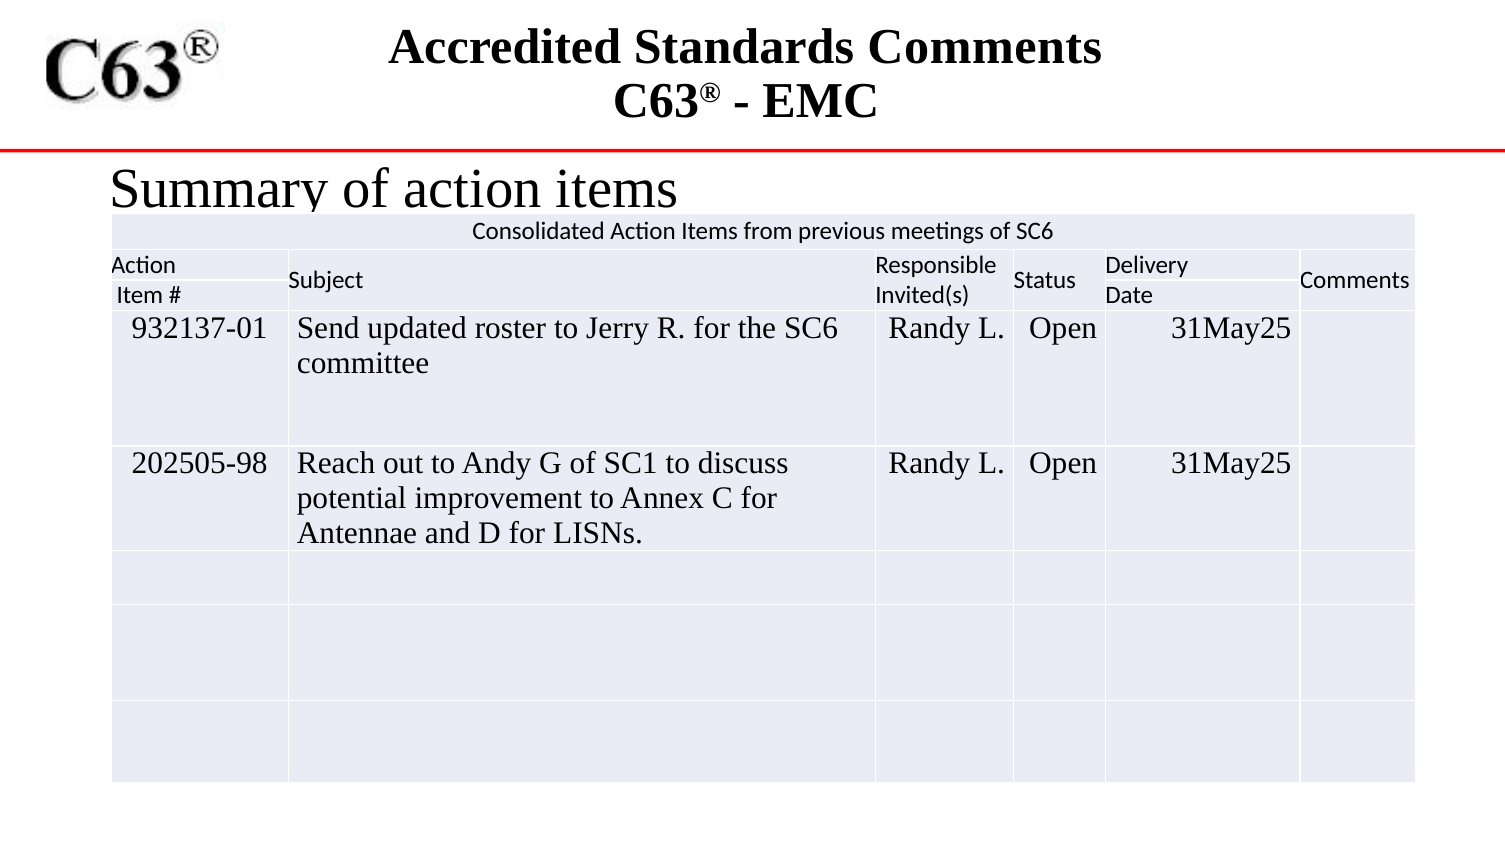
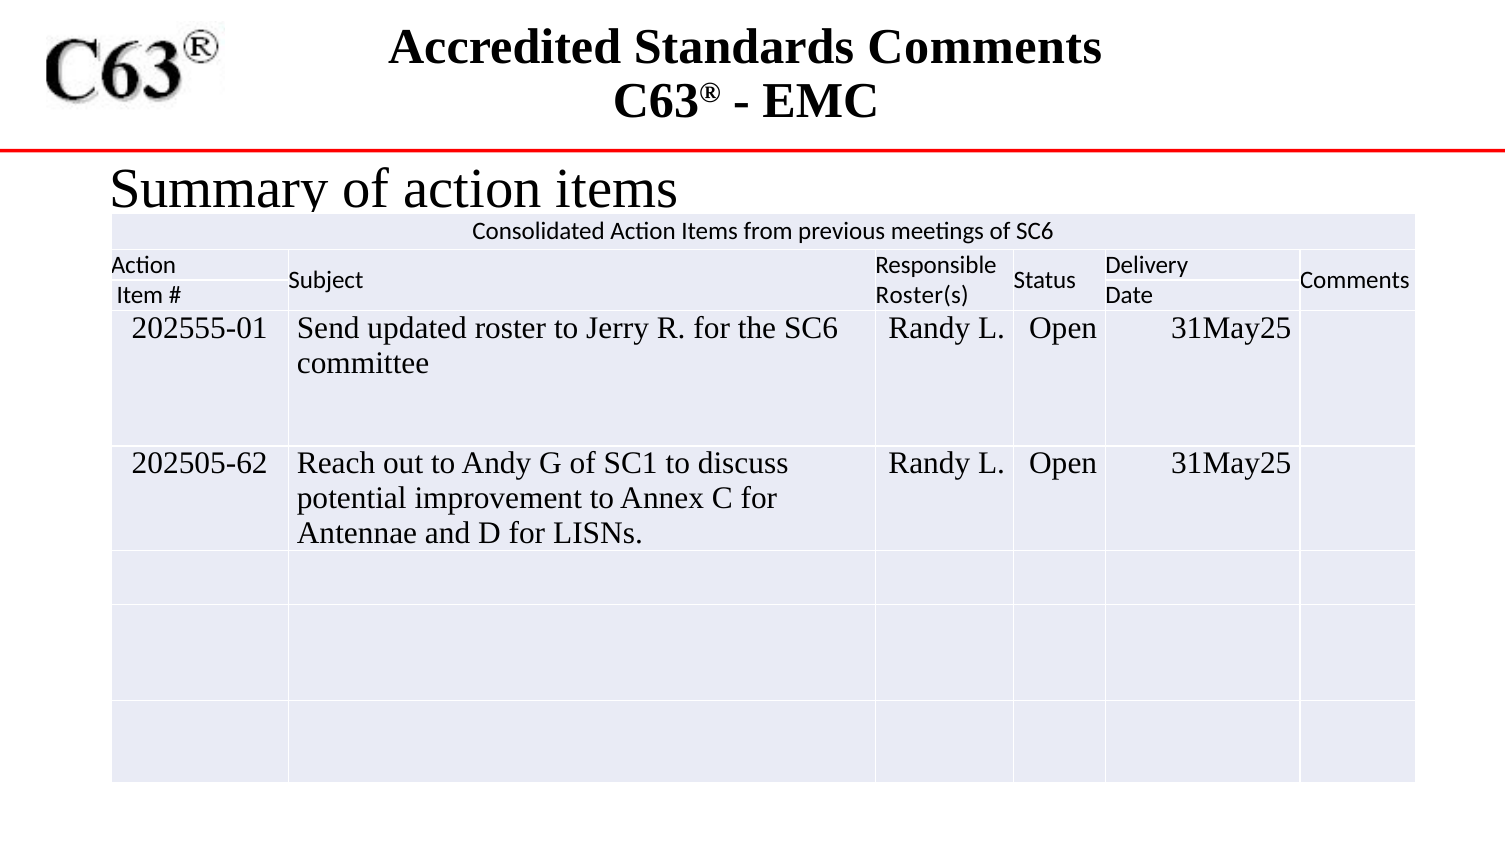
Invited(s: Invited(s -> Roster(s (922, 296)
932137-01: 932137-01 -> 202555-01 (200, 328)
202505-98: 202505-98 -> 202505-62 (200, 463)
